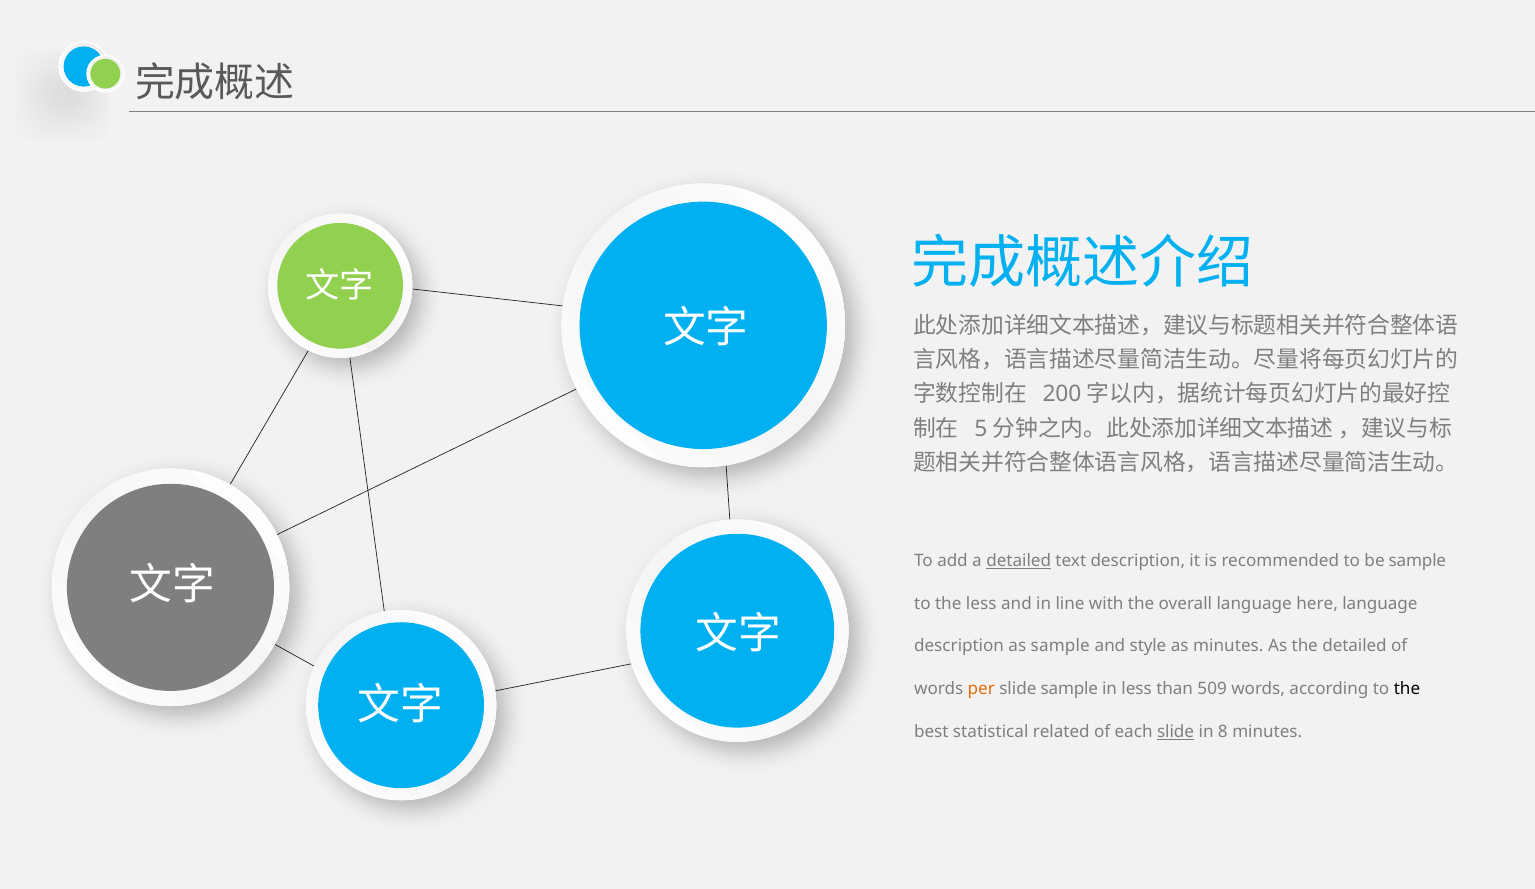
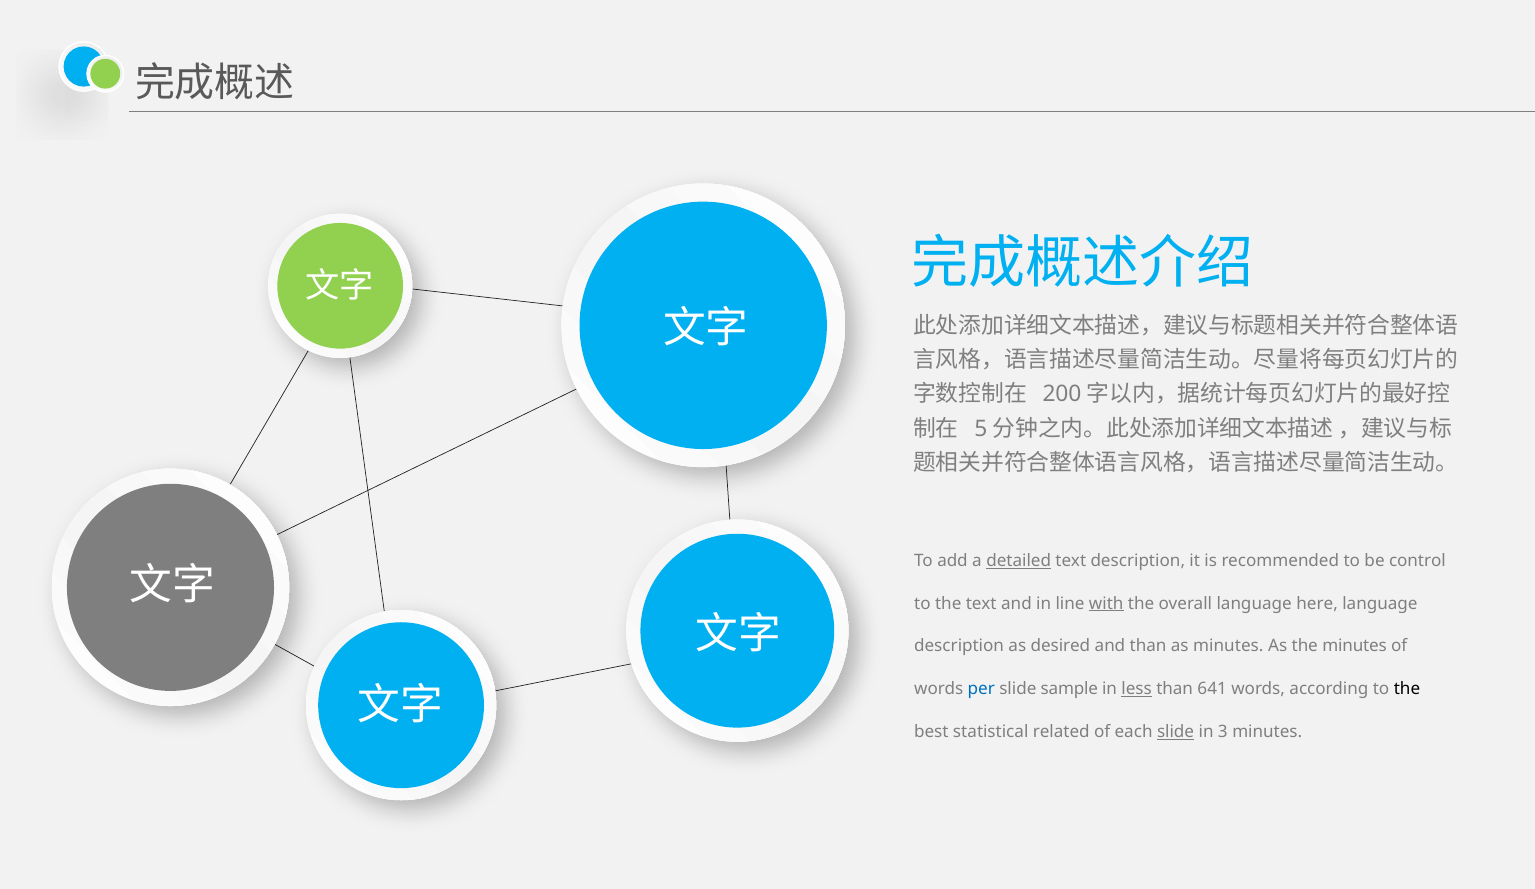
be sample: sample -> control (1417, 561)
less: less -> text (981, 604)
with underline: none -> present (1106, 604)
as sample: sample -> desired (1060, 646)
and style: style -> than (1148, 646)
the detailed: detailed -> minutes (1355, 646)
per colour: orange -> blue (981, 689)
less underline: none -> present (1137, 689)
509: 509 -> 641 (1212, 689)
8: 8 -> 3 (1223, 732)
